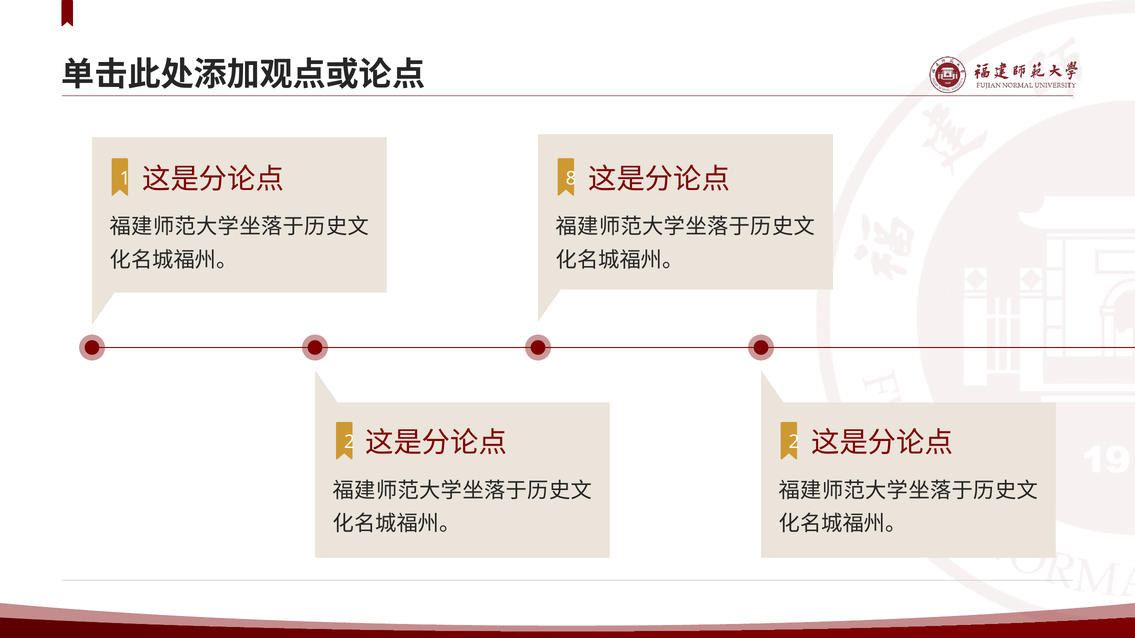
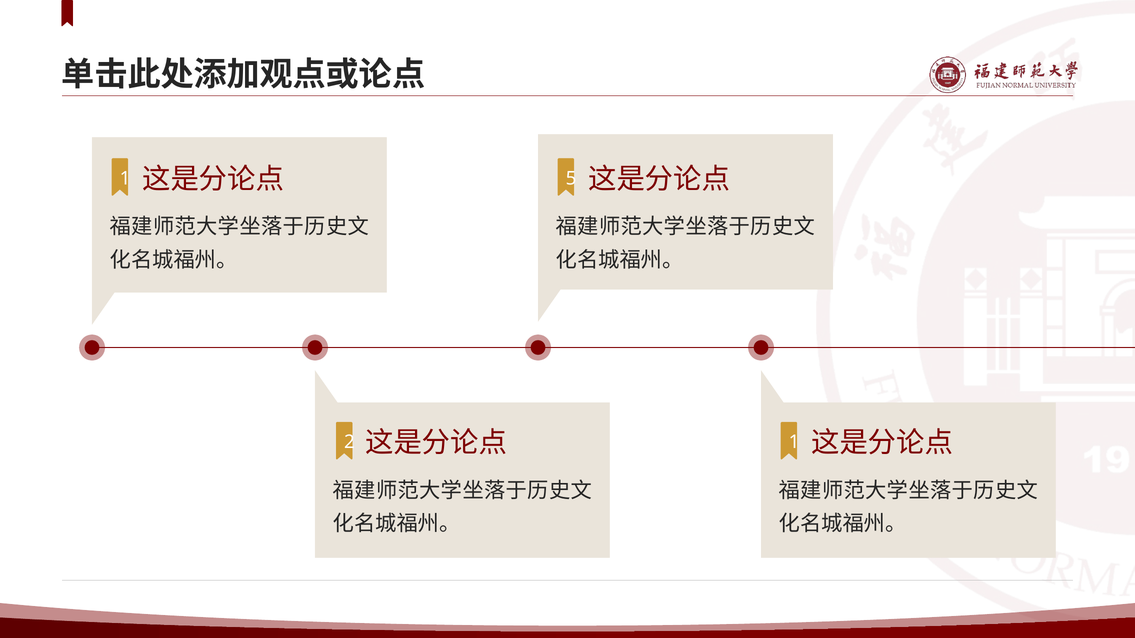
8: 8 -> 5 (571, 178)
2: 2 -> 1 (794, 442)
